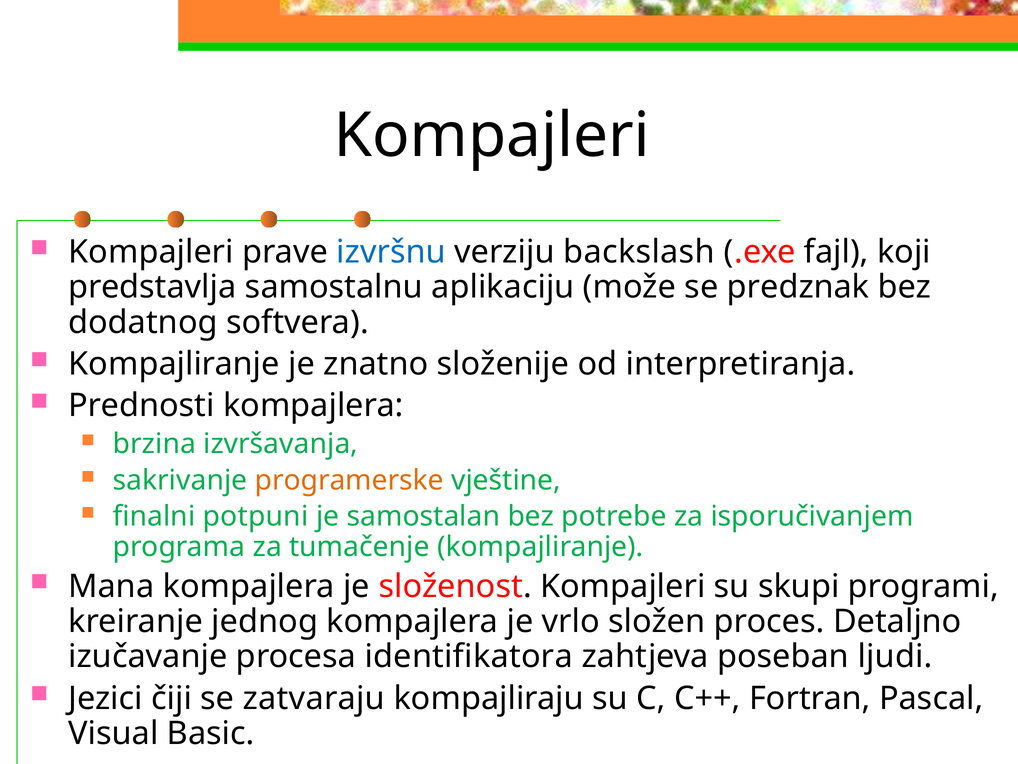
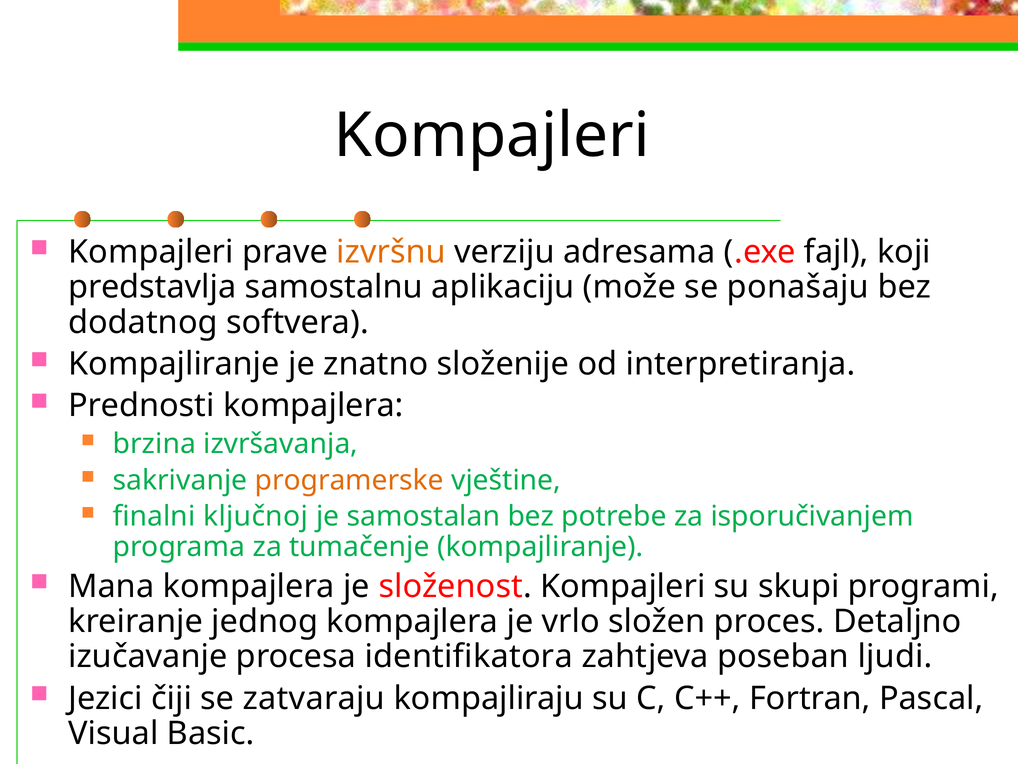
izvršnu colour: blue -> orange (391, 252)
backslash: backslash -> adresama (639, 252)
predznak: predznak -> ponašaju (798, 287)
potpuni: potpuni -> ključnoj (256, 516)
